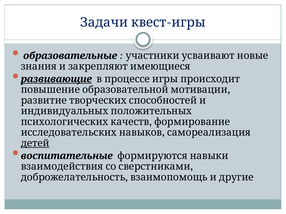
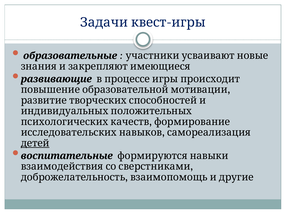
развивающие underline: present -> none (56, 79)
